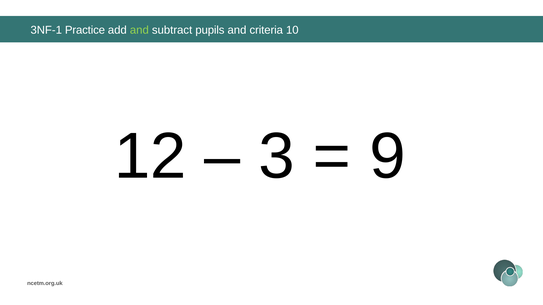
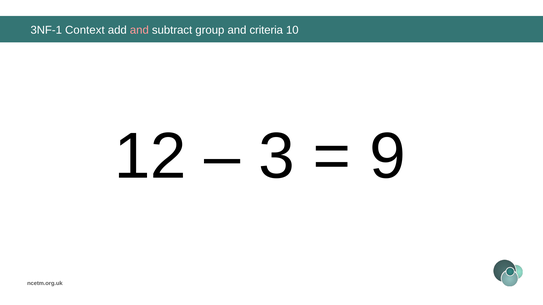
Practice: Practice -> Context (85, 30)
and colour: light green -> pink (139, 30)
pupils: pupils -> group (210, 30)
